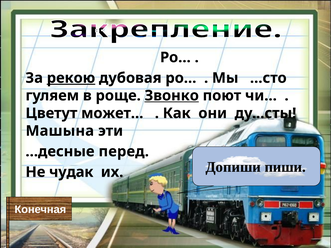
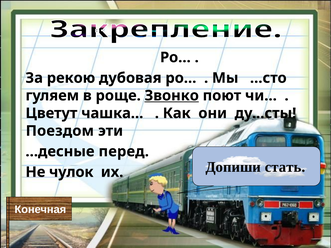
рекою underline: present -> none (71, 78)
может…: может… -> чашка… (112, 113)
Машына: Машына -> Поездом (60, 131)
пиши: пиши -> стать (285, 167)
чудак: чудак -> чулок (71, 172)
